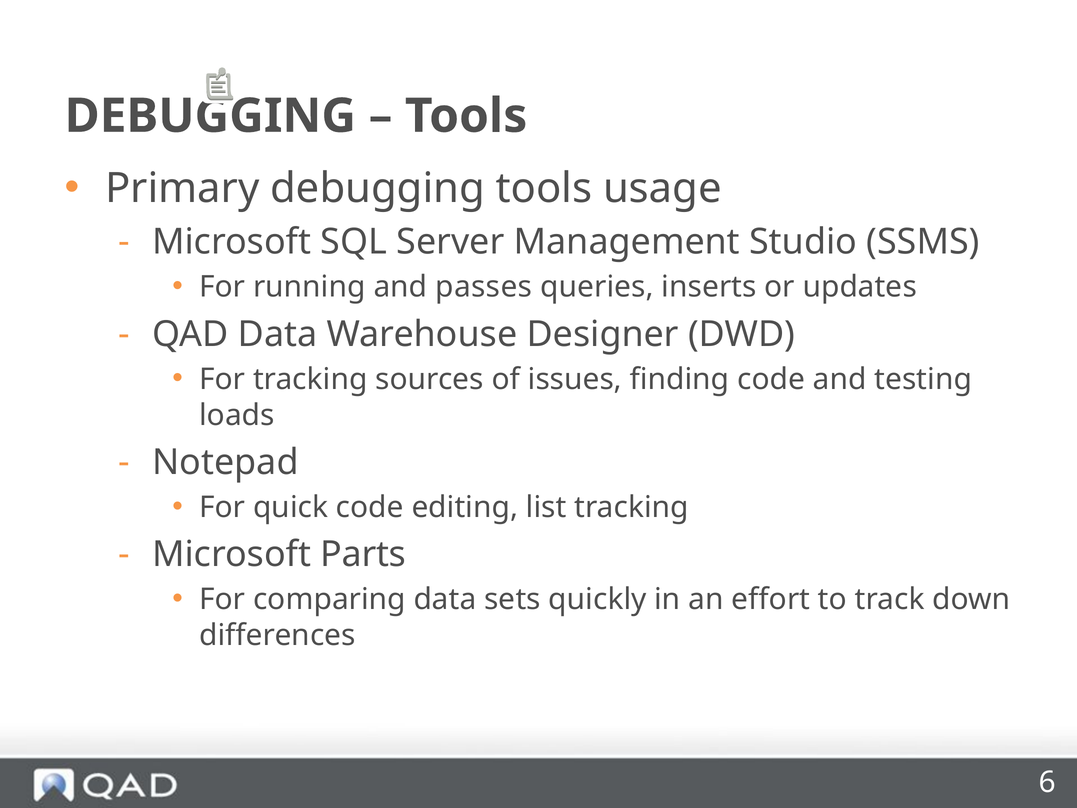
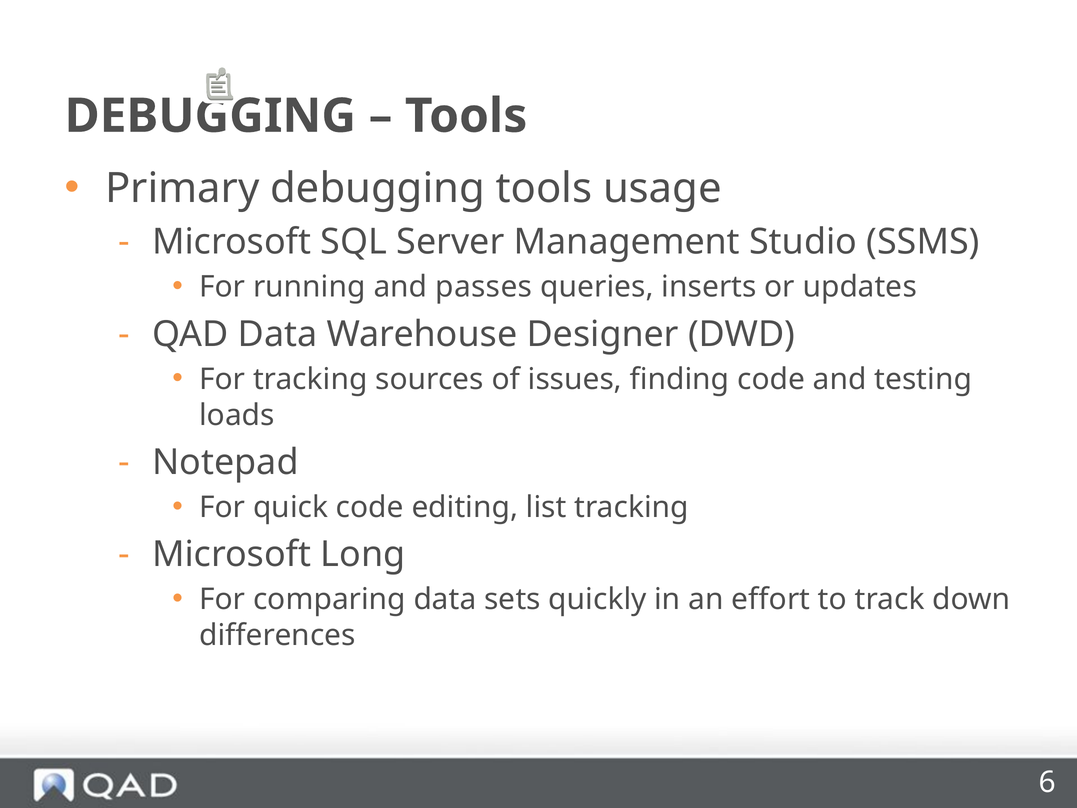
Parts: Parts -> Long (363, 554)
